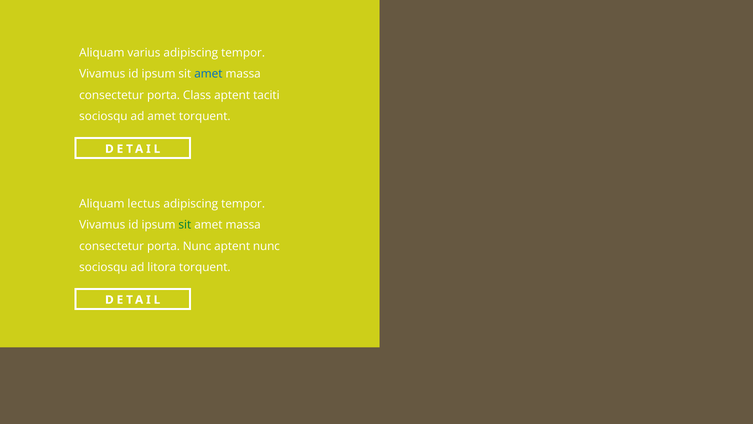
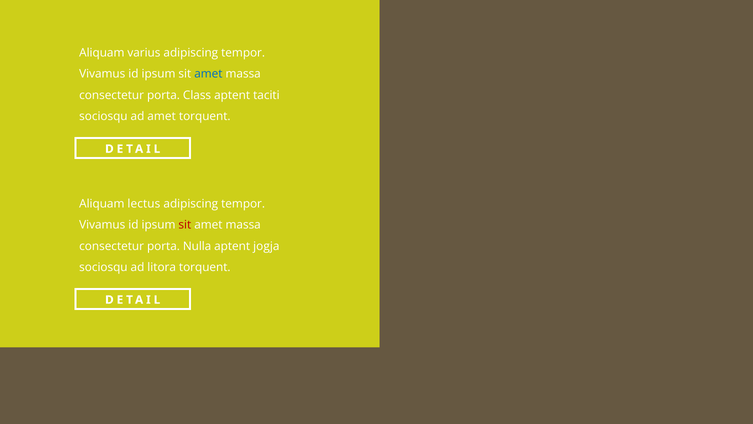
sit colour: green -> red (185, 225)
porta Nunc: Nunc -> Nulla (197, 246)
aptent nunc: nunc -> jogja (266, 246)
